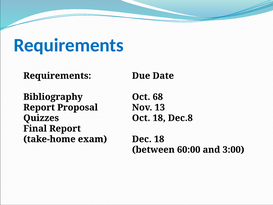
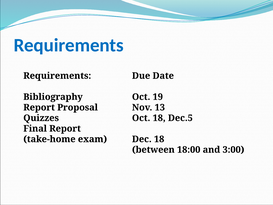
68: 68 -> 19 (158, 97)
Dec.8: Dec.8 -> Dec.5 (180, 118)
60:00: 60:00 -> 18:00 (189, 150)
